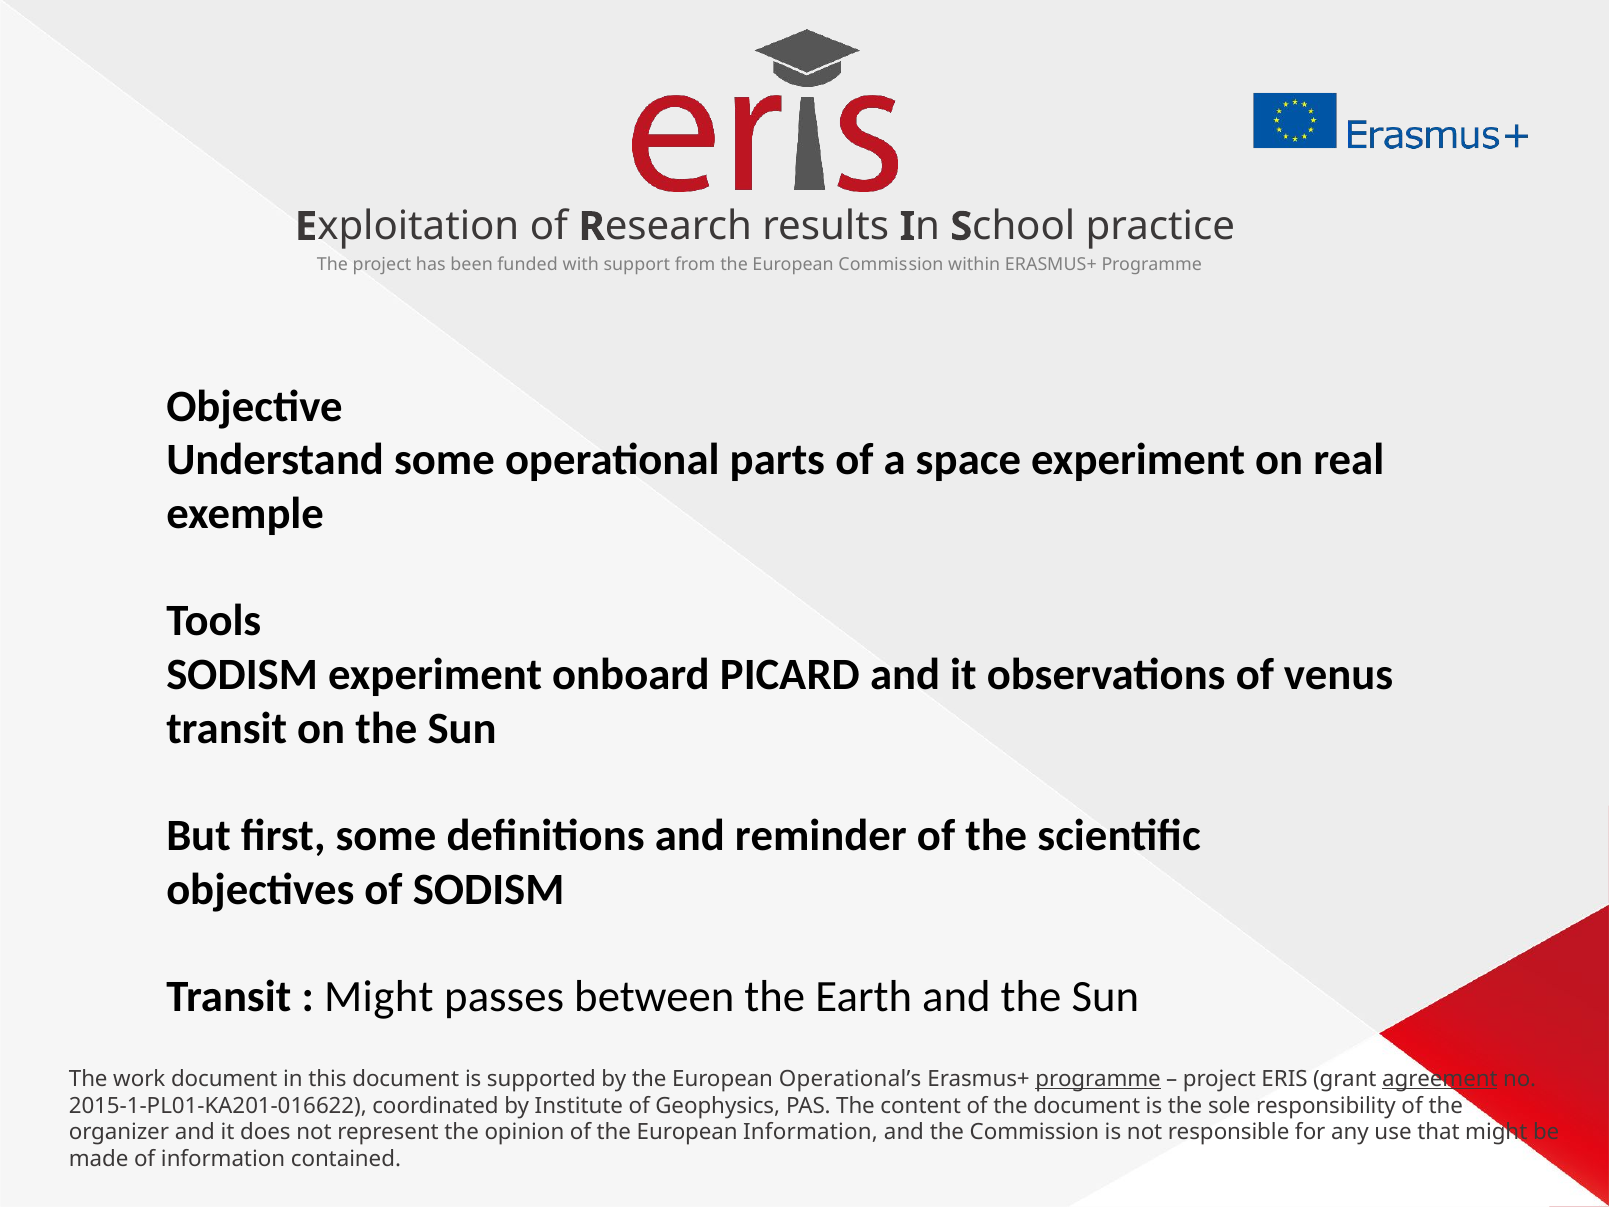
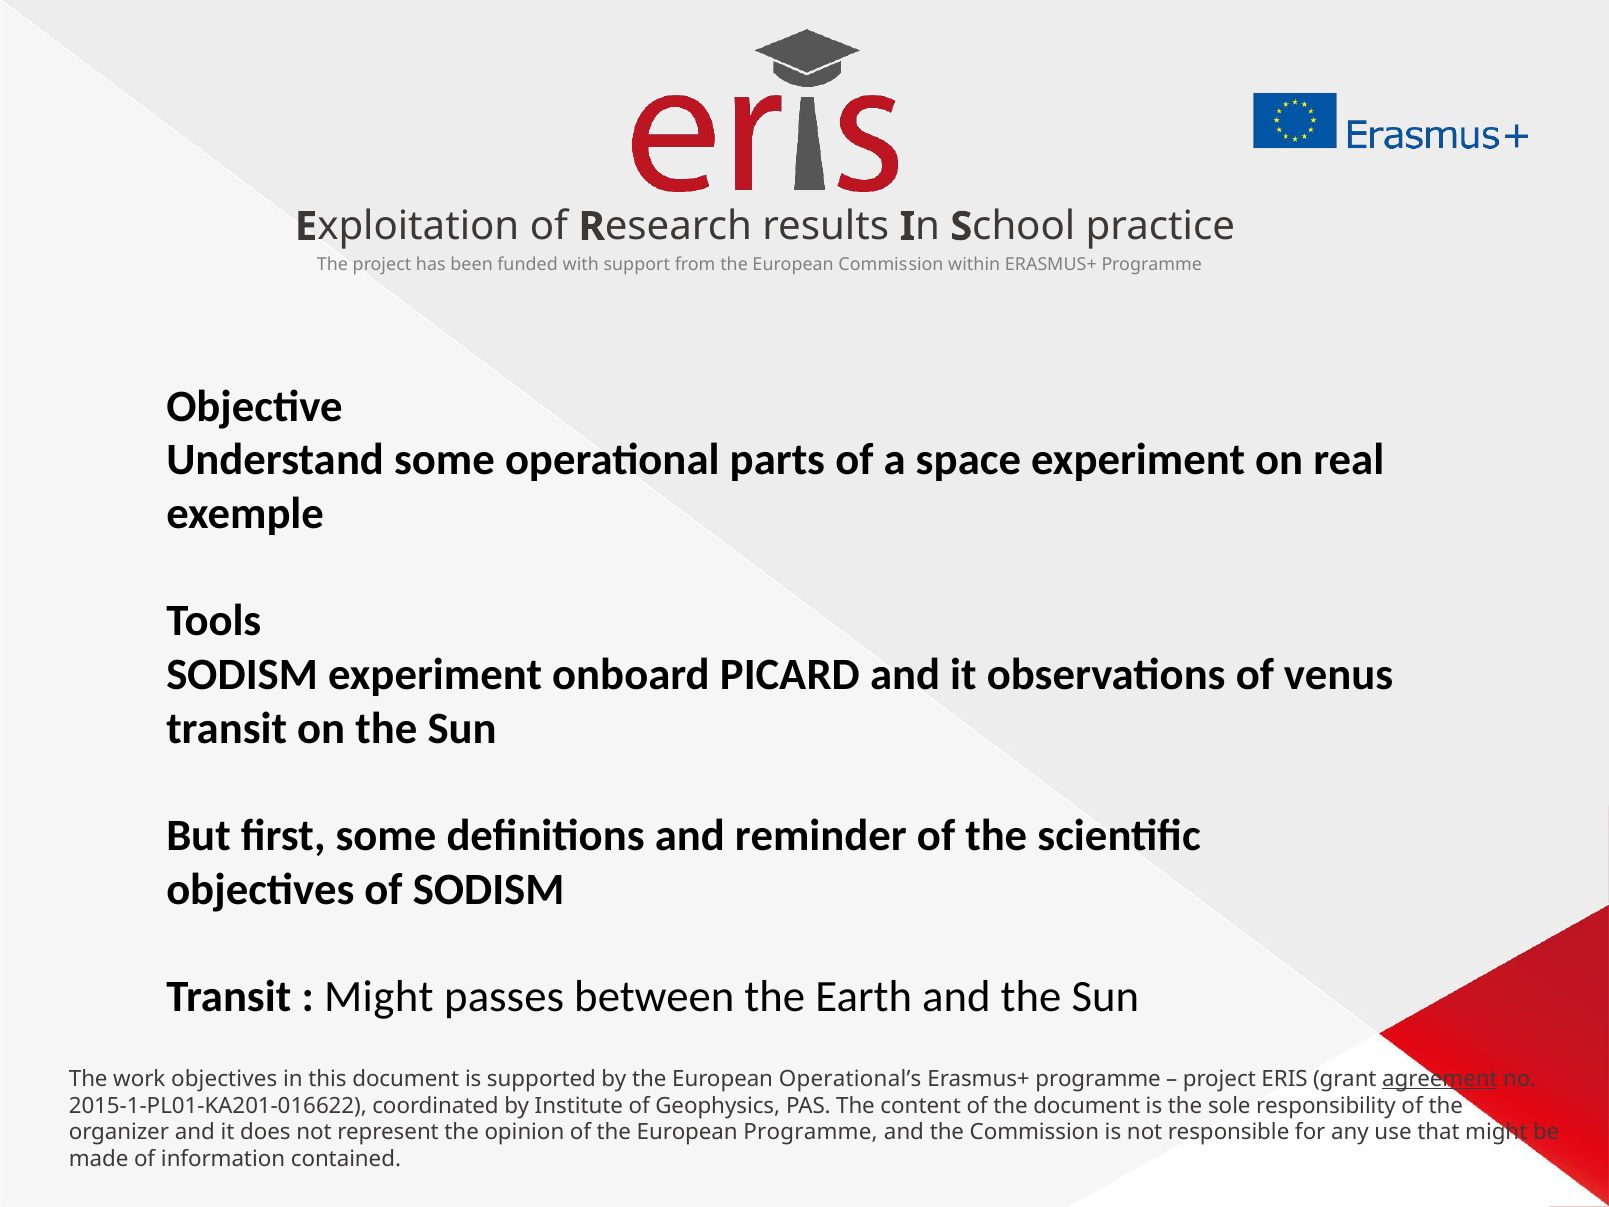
work document: document -> objectives (224, 1079)
programme underline: present -> none (1098, 1079)
European Information: Information -> Programme (811, 1132)
